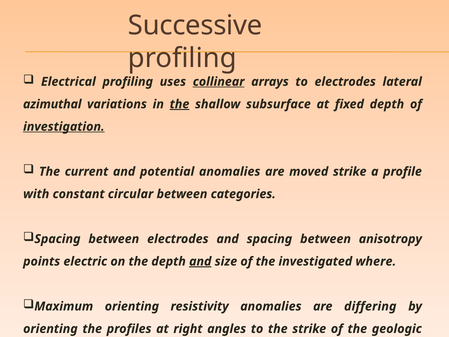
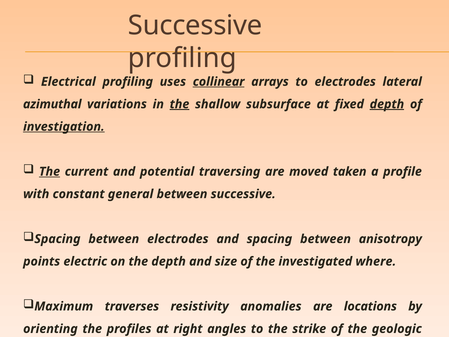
depth underline: none -> present (387, 104)
The underline: none -> present (50, 171)
potential anomalies: anomalies -> traversing (230, 171)
moved strike: strike -> taken (350, 171)
circular: circular -> general (131, 194)
between categories: categories -> successive (243, 194)
and underline: present -> none (200, 261)
Maximum orienting: orienting -> traverses (132, 306)
differing: differing -> locations (370, 306)
